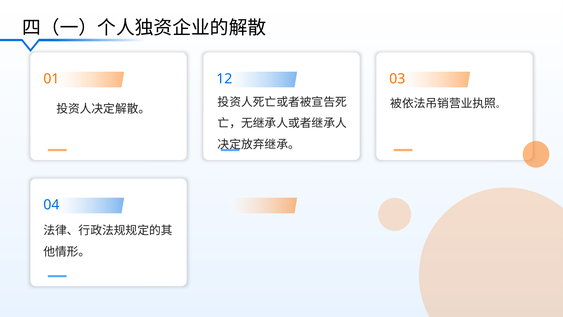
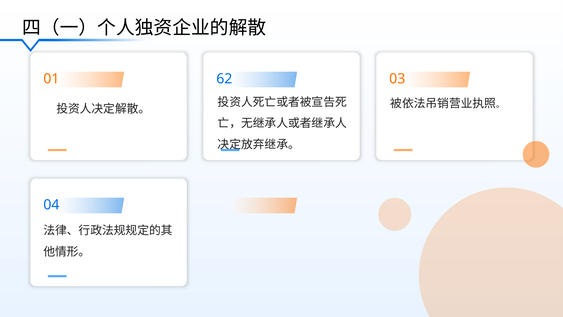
12: 12 -> 62 (224, 79)
